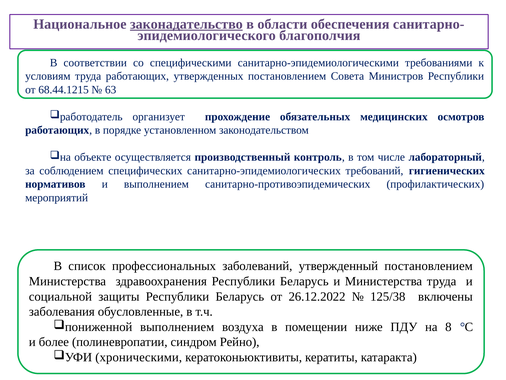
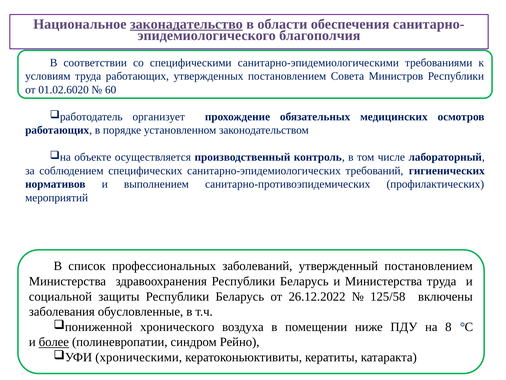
68.44.1215: 68.44.1215 -> 01.02.6020 (64, 90)
63: 63 -> 60 (111, 90)
125/38: 125/38 -> 125/58 (388, 296)
выполнением: выполнением -> хронического (177, 326)
более underline: none -> present (54, 342)
